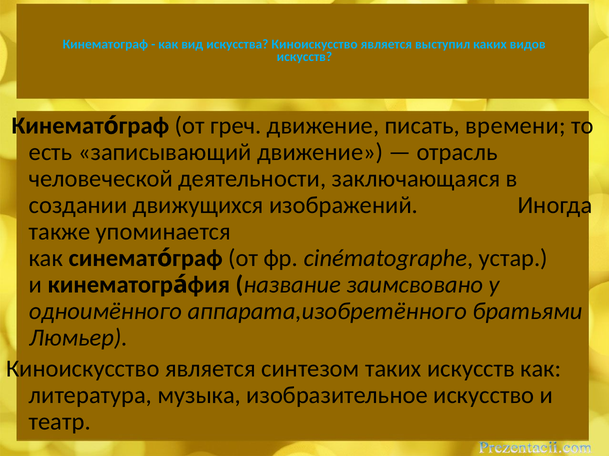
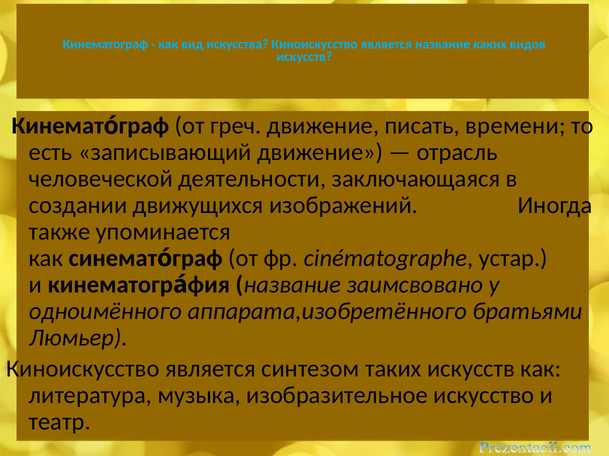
является выступил: выступил -> название (443, 44)
